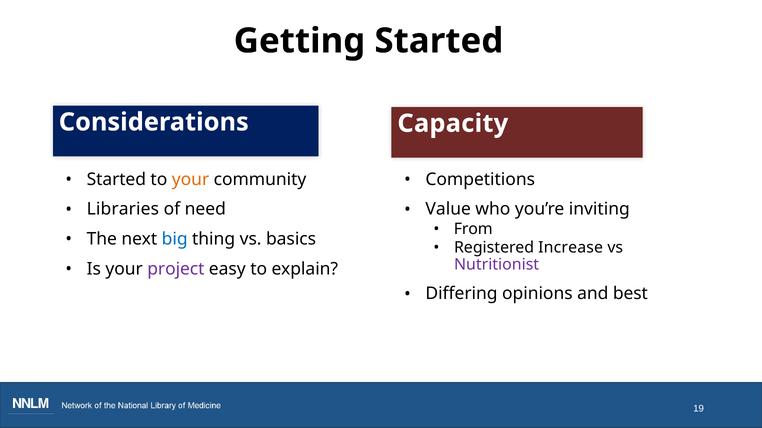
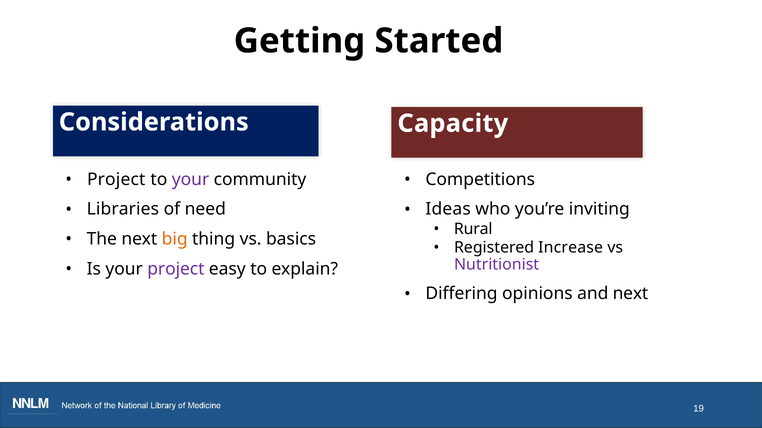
Started: Started -> Project (116, 180)
your colour: orange -> purple (191, 180)
Value: Value -> Ideas (448, 210)
From: From -> Rural (473, 229)
big colour: blue -> orange (175, 240)
and best: best -> next (630, 294)
